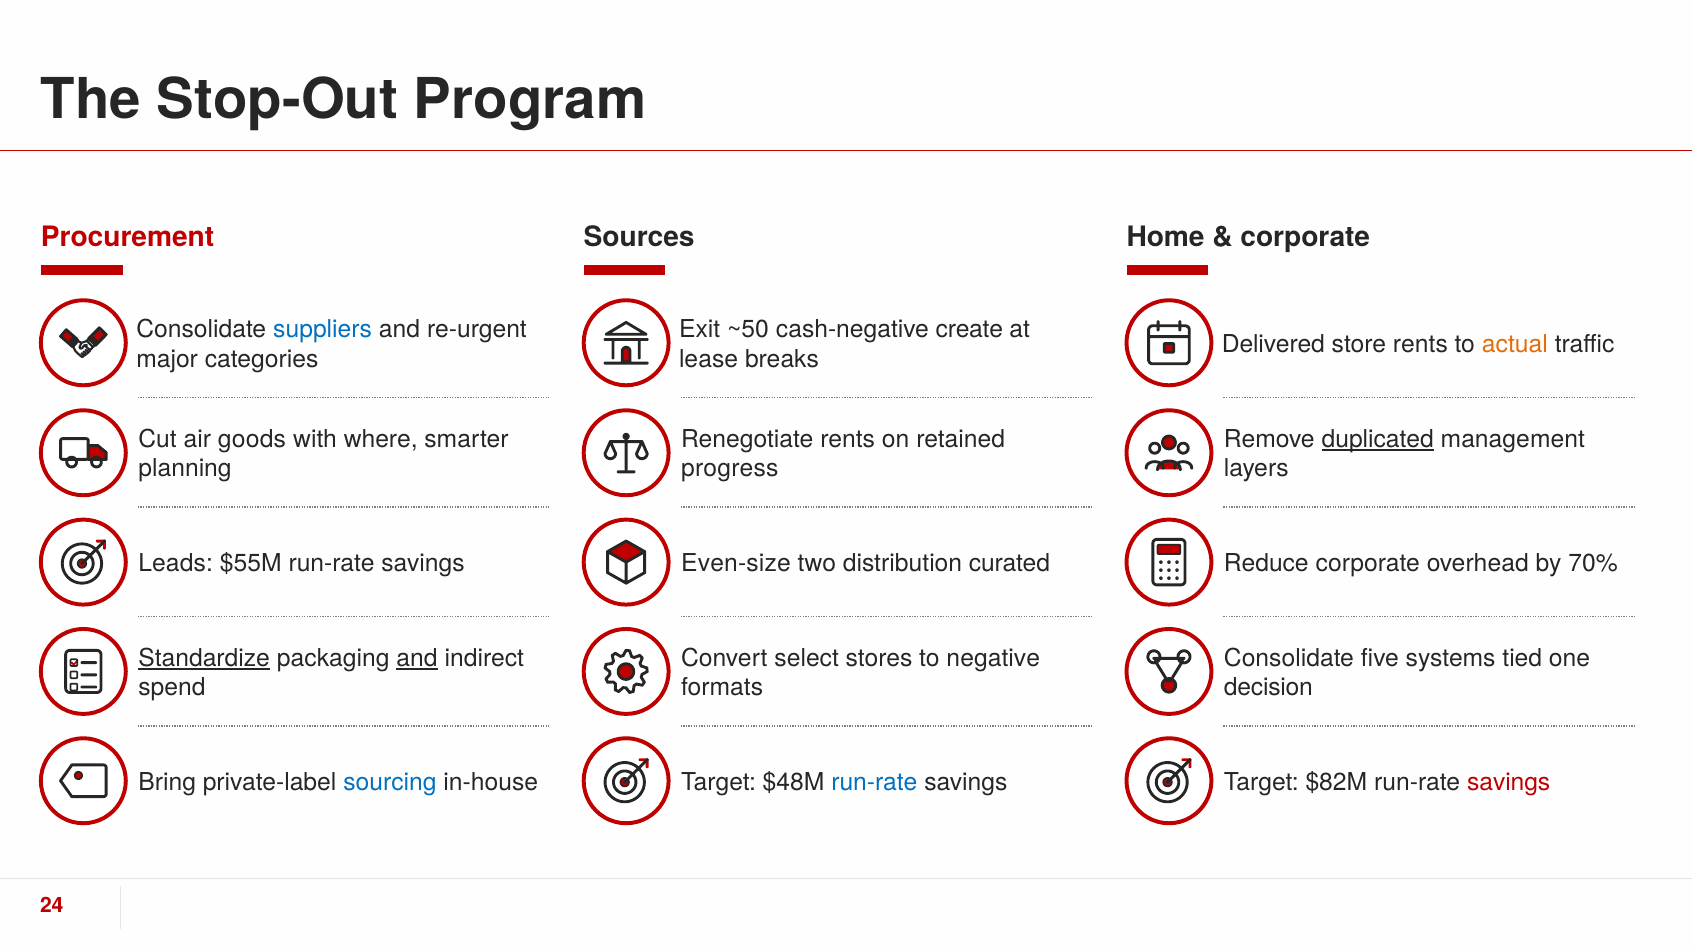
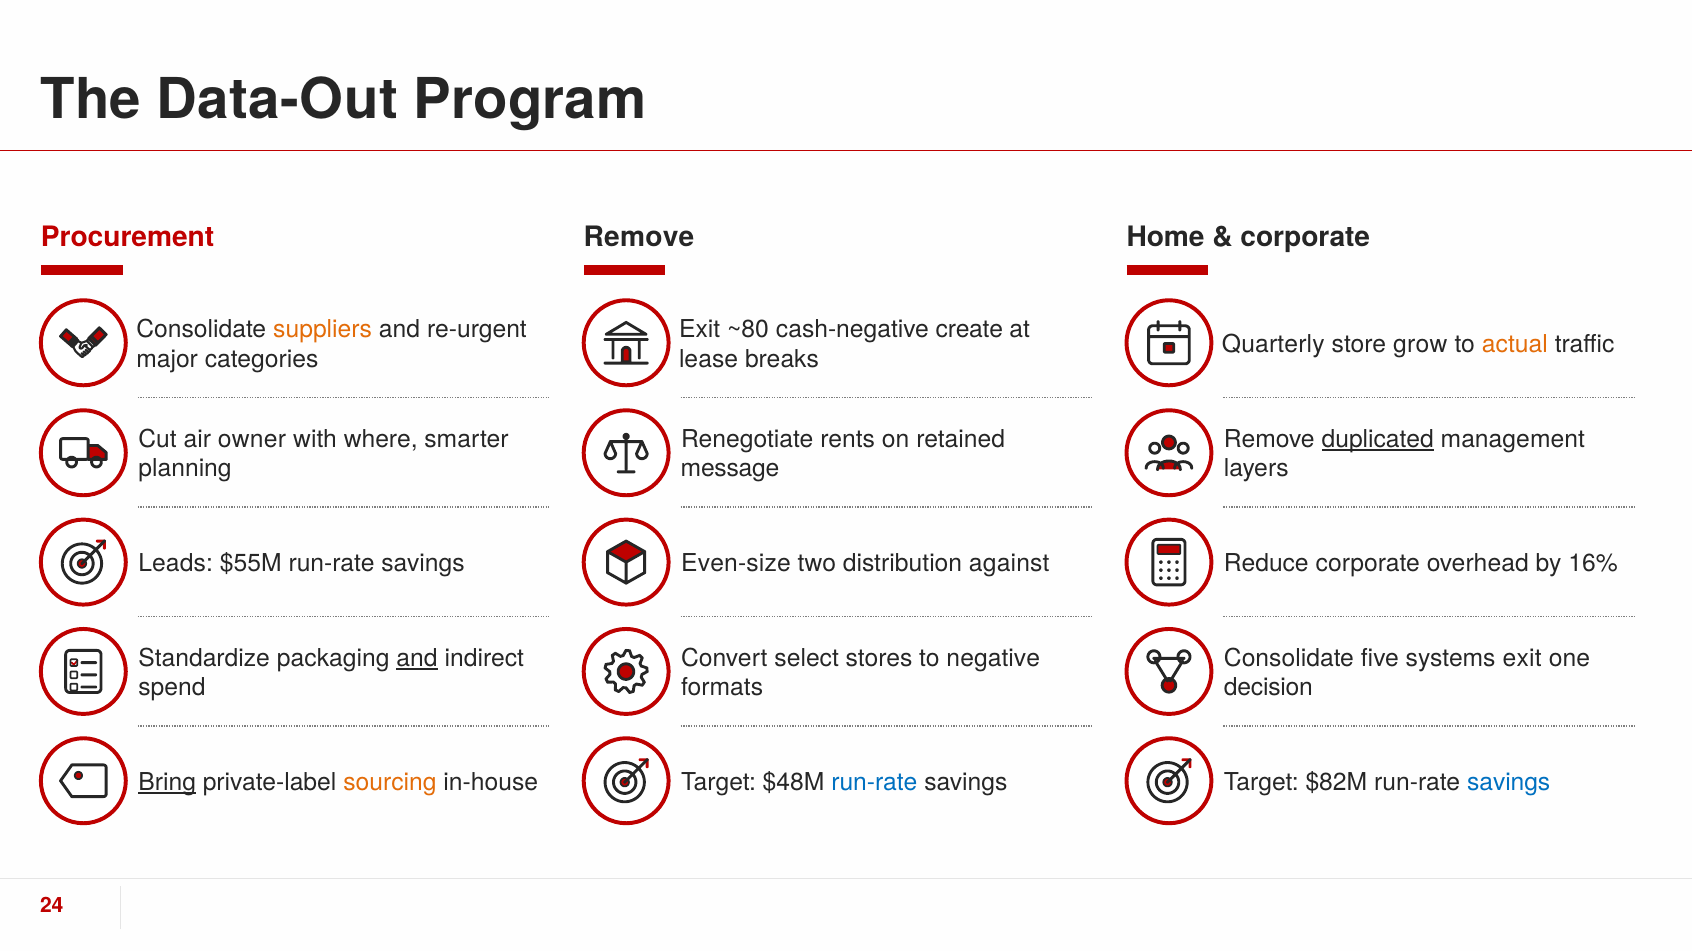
Stop-Out: Stop-Out -> Data-Out (277, 100)
Sources: Sources -> Remove (639, 237)
suppliers colour: blue -> orange (323, 330)
~50: ~50 -> ~80 (748, 330)
Delivered: Delivered -> Quarterly (1273, 345)
store rents: rents -> grow (1420, 345)
goods: goods -> owner (252, 440)
progress: progress -> message (730, 469)
curated: curated -> against (1009, 564)
70%: 70% -> 16% (1593, 564)
Standardize underline: present -> none (204, 659)
systems tied: tied -> exit (1522, 659)
Bring underline: none -> present (167, 783)
sourcing colour: blue -> orange (390, 783)
savings colour: red -> blue (1509, 783)
